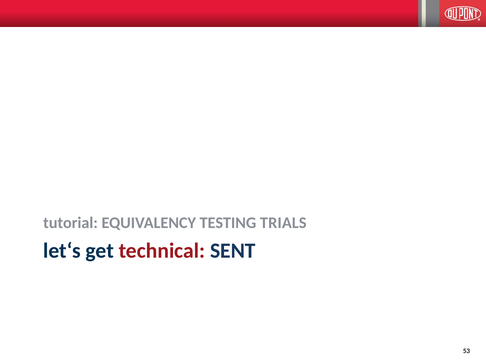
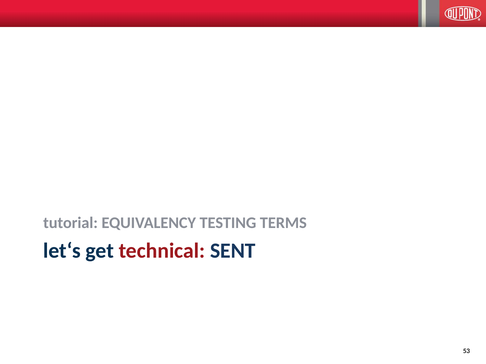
TRIALS: TRIALS -> TERMS (283, 223)
